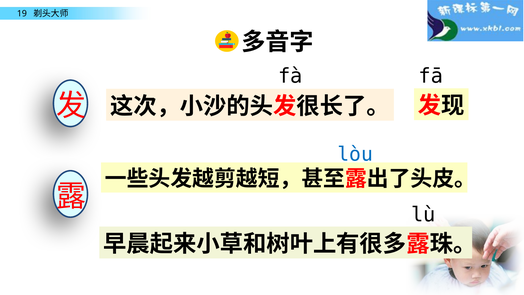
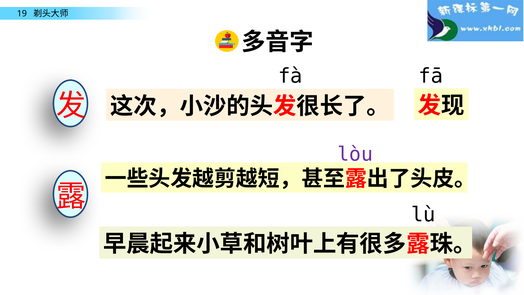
lòu colour: blue -> purple (355, 154)
